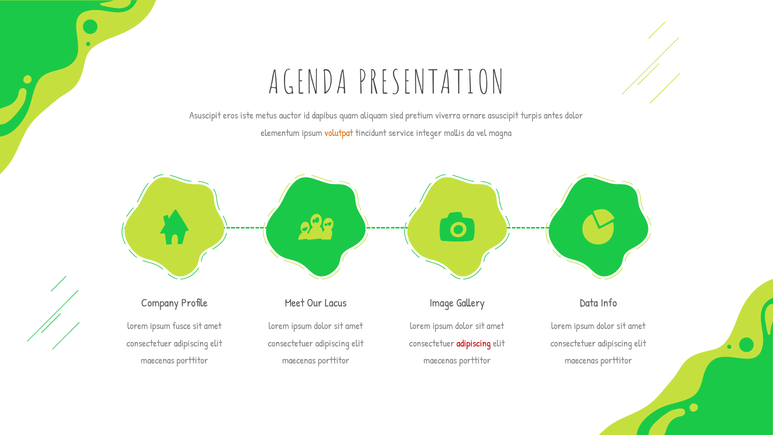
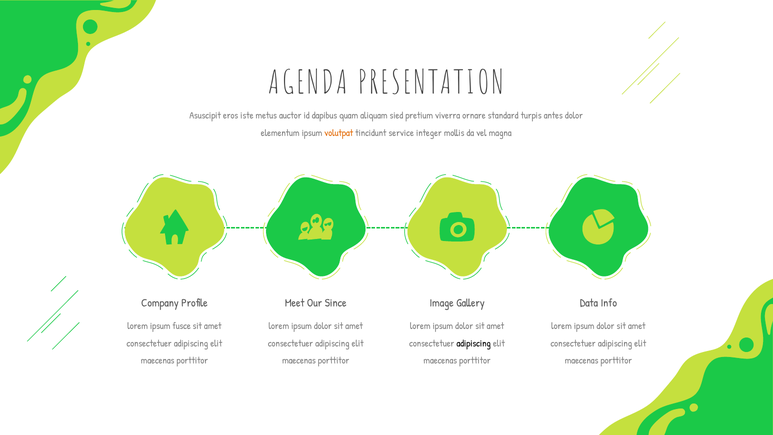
ornare asuscipit: asuscipit -> standard (503, 116)
Lacus: Lacus -> Since (336, 303)
adipiscing colour: red -> black (474, 343)
